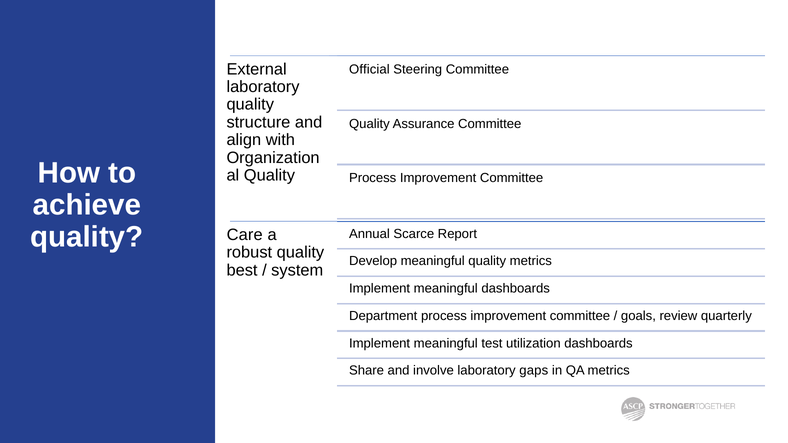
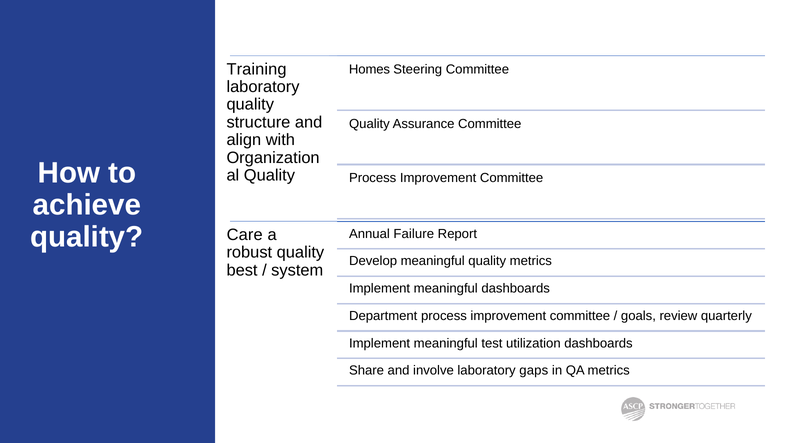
External: External -> Training (257, 69)
Official: Official -> Homes (370, 69)
Scarce: Scarce -> Failure (414, 234)
